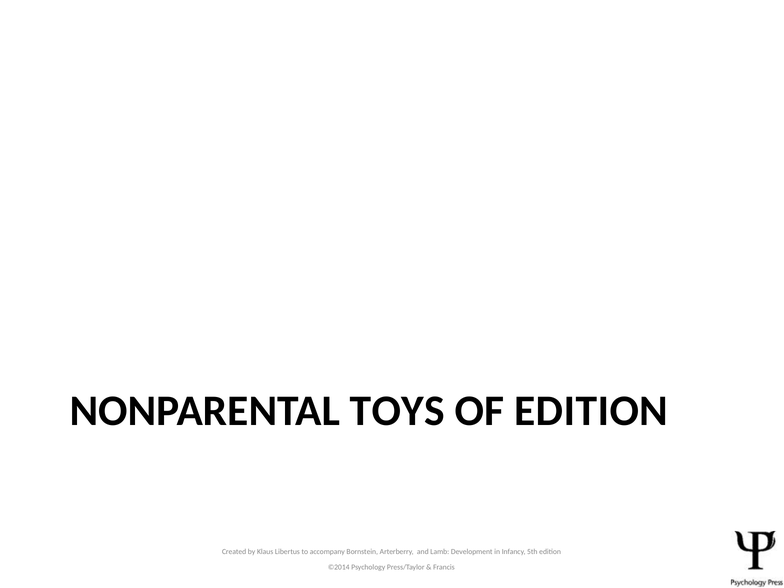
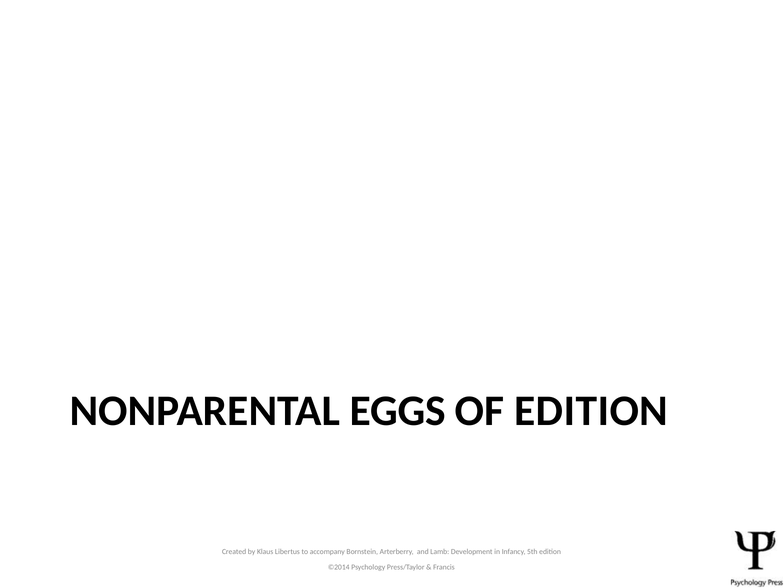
TOYS: TOYS -> EGGS (398, 411)
